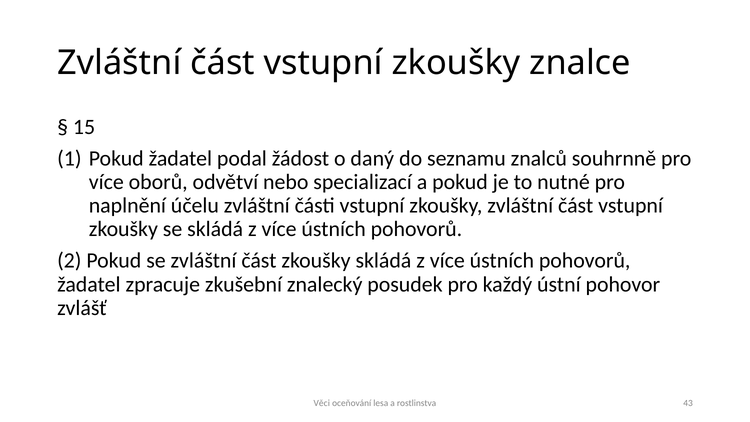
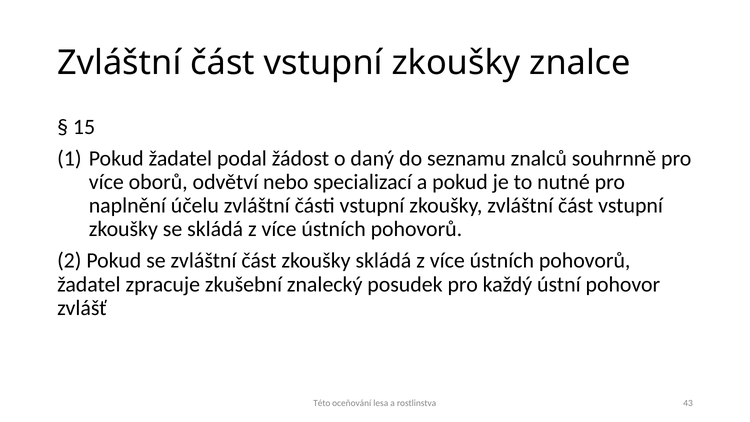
Věci: Věci -> Této (322, 403)
